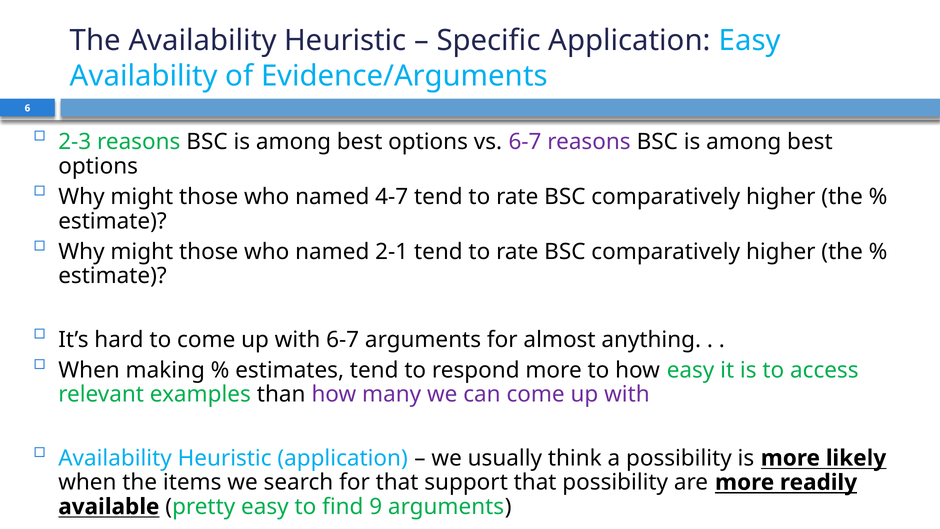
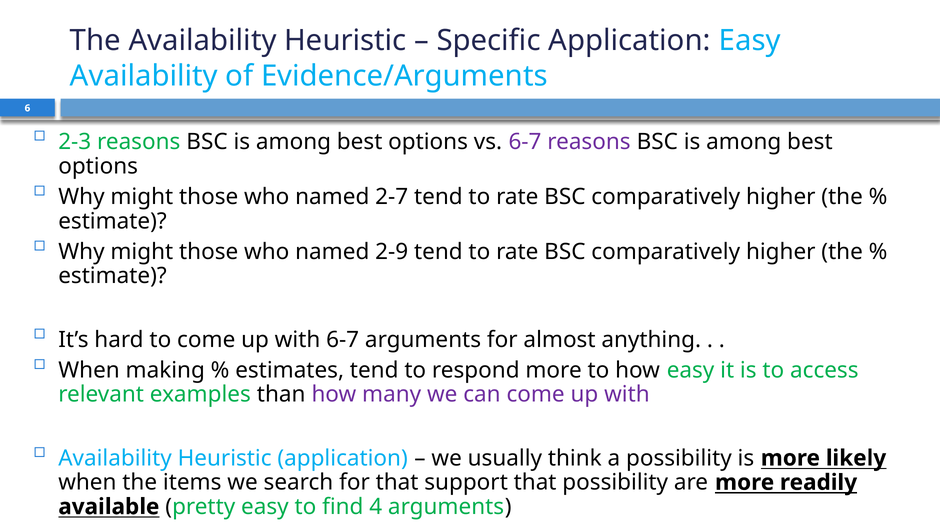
4-7: 4-7 -> 2-7 (392, 197)
2-1: 2-1 -> 2-9 (392, 252)
9: 9 -> 4 (376, 507)
